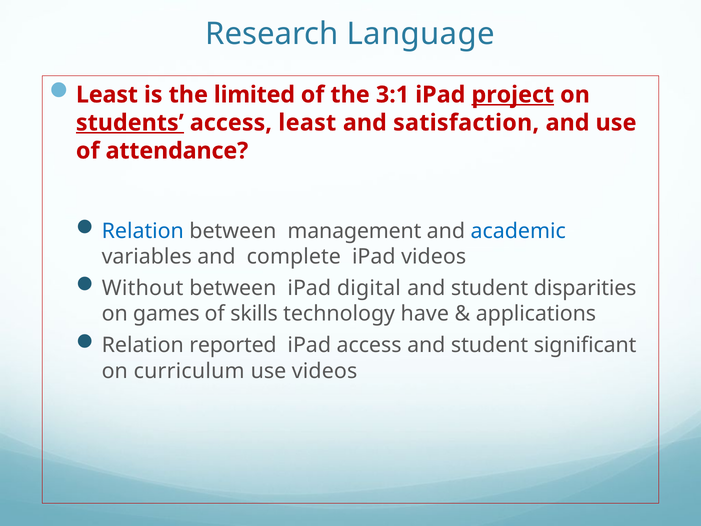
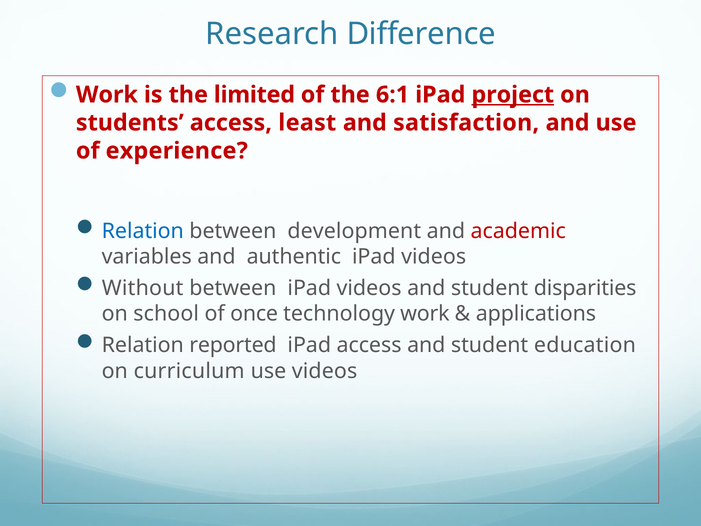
Language: Language -> Difference (421, 34)
Least: Least -> Work (107, 95)
3:1: 3:1 -> 6:1 (393, 95)
students underline: present -> none (130, 123)
attendance: attendance -> experience (177, 151)
management: management -> development (354, 231)
academic colour: blue -> red (518, 231)
complete: complete -> authentic (294, 256)
between iPad digital: digital -> videos (369, 288)
games: games -> school (166, 314)
skills: skills -> once (254, 314)
technology have: have -> work (425, 314)
significant: significant -> education (585, 345)
